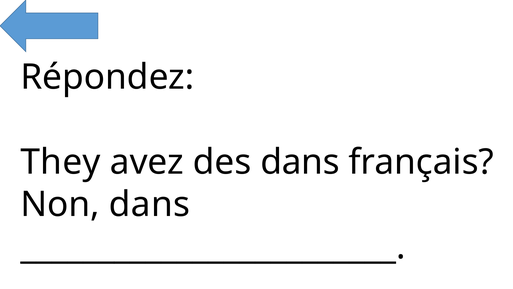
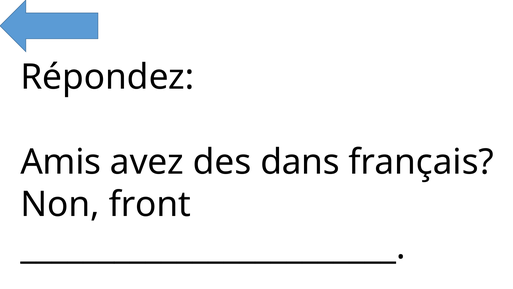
They: They -> Amis (61, 162)
Non dans: dans -> front (150, 204)
